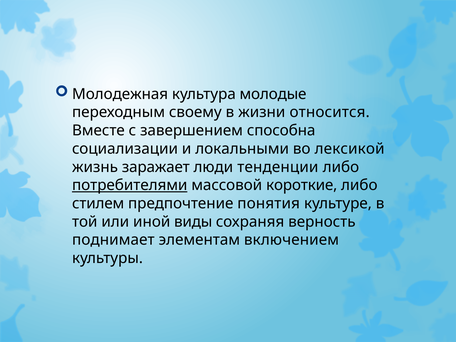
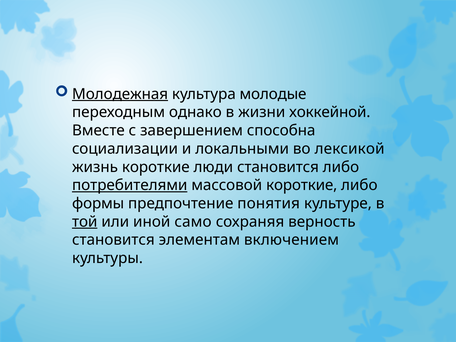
Молодежная underline: none -> present (120, 94)
своему: своему -> однако (195, 112)
относится: относится -> хоккейной (330, 112)
жизнь заражает: заражает -> короткие (156, 167)
люди тенденции: тенденции -> становится (278, 167)
стилем: стилем -> формы (98, 203)
той underline: none -> present (85, 222)
виды: виды -> само (193, 222)
поднимает: поднимает -> становится (113, 240)
